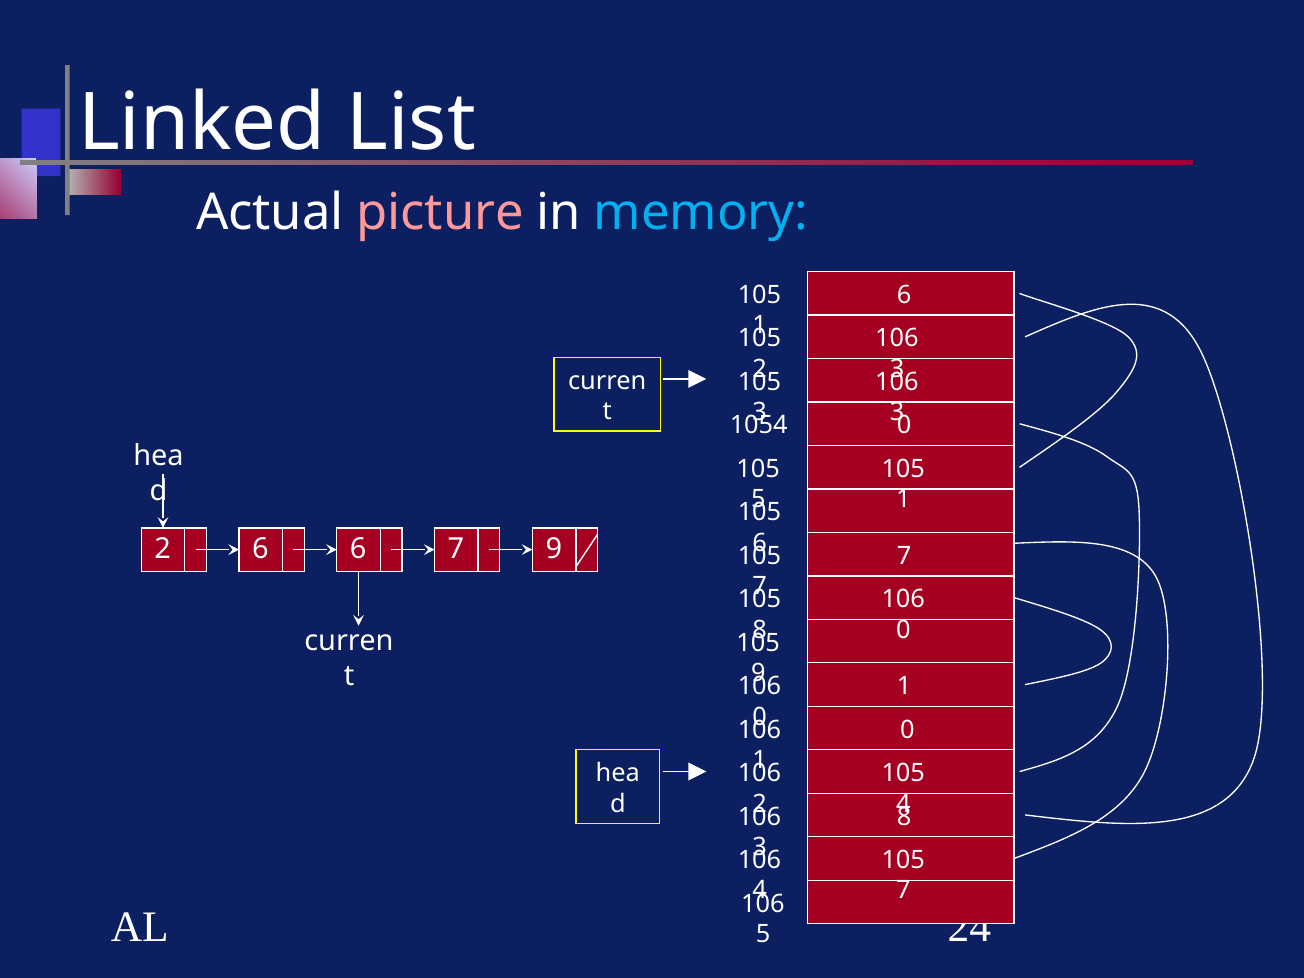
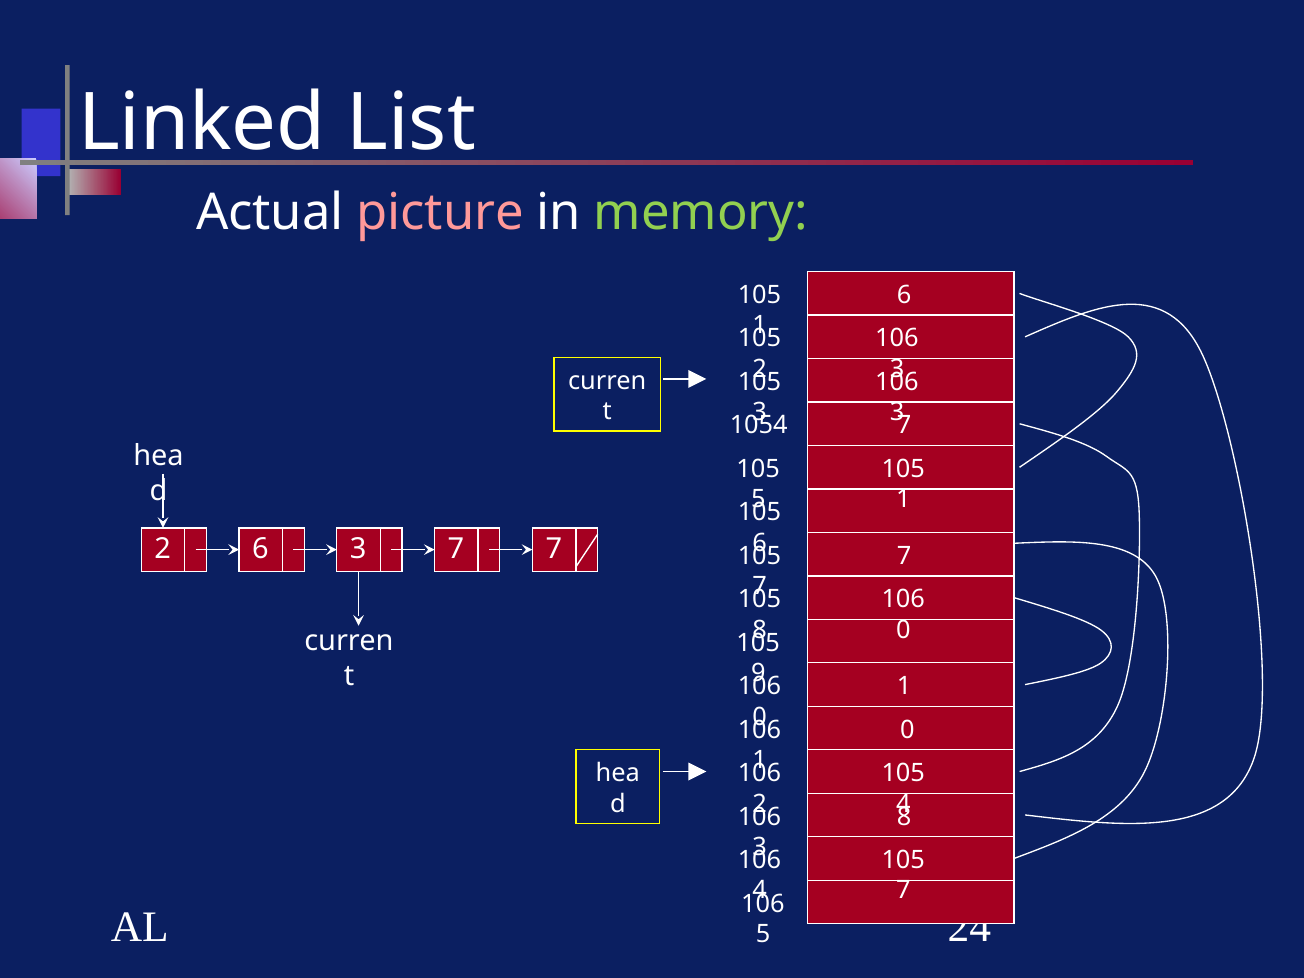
memory colour: light blue -> light green (701, 213)
0: 0 -> 7 (904, 426)
6 6: 6 -> 3 (358, 549)
7 9: 9 -> 7 (554, 549)
